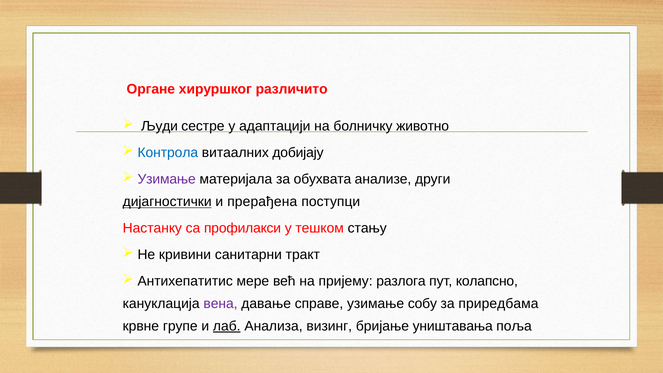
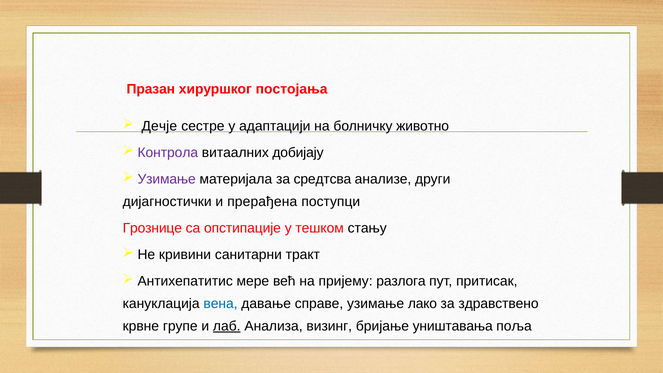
Органе: Органе -> Празан (151, 89)
различито: различито -> постојања (292, 89)
Људи: Људи -> Дечје (159, 126)
Контрола colour: blue -> purple (168, 153)
обухвата: обухвата -> средтсва (322, 179)
дијагностички underline: present -> none (167, 202)
Настанку: Настанку -> Грознице (152, 228)
профилакси: профилакси -> опстипације (243, 228)
колапсно: колапсно -> притисак (487, 281)
вена colour: purple -> blue (220, 304)
собу: собу -> лако (422, 304)
приредбама: приредбама -> здравствено (499, 304)
